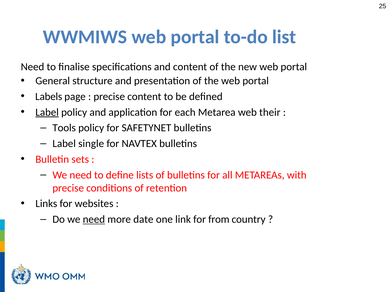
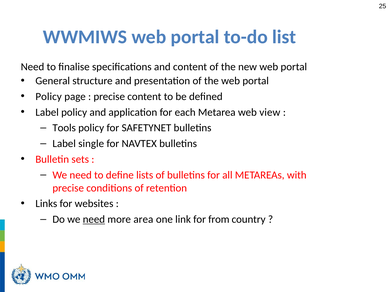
Labels: Labels -> Policy (49, 97)
Label underline: present -> none (47, 112)
their: their -> view (270, 112)
date: date -> area (143, 220)
